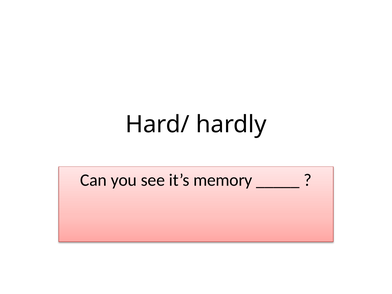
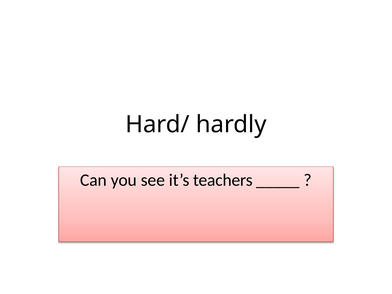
memory: memory -> teachers (223, 180)
